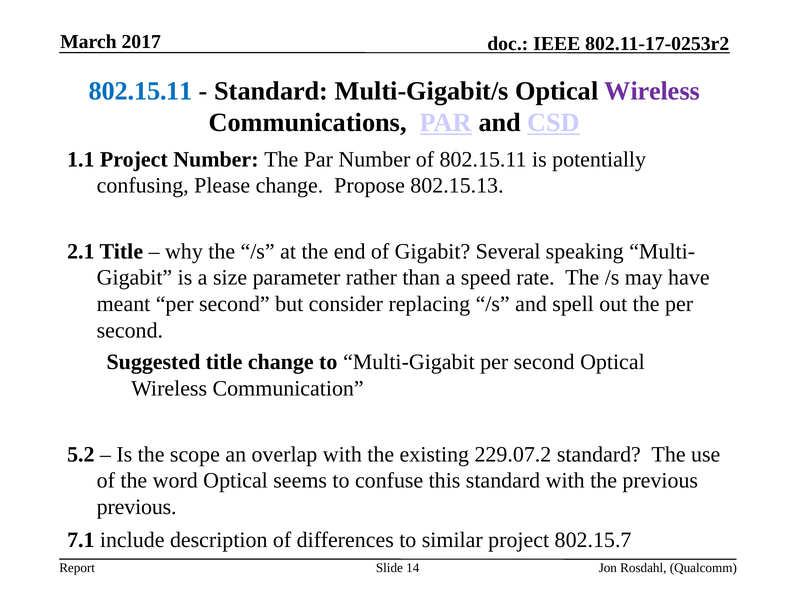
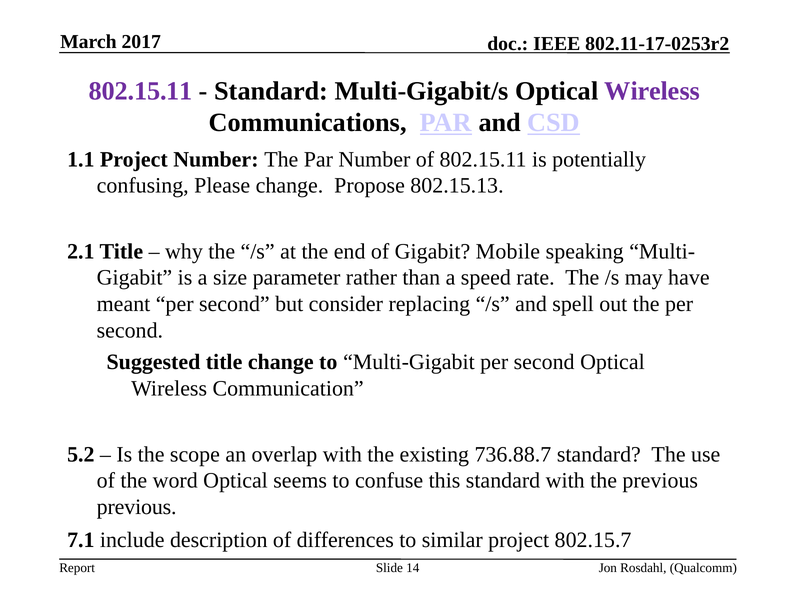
802.15.11 colour: blue -> purple (141, 91)
Several: Several -> Mobile (508, 251)
229.07.2: 229.07.2 -> 736.88.7 (513, 454)
